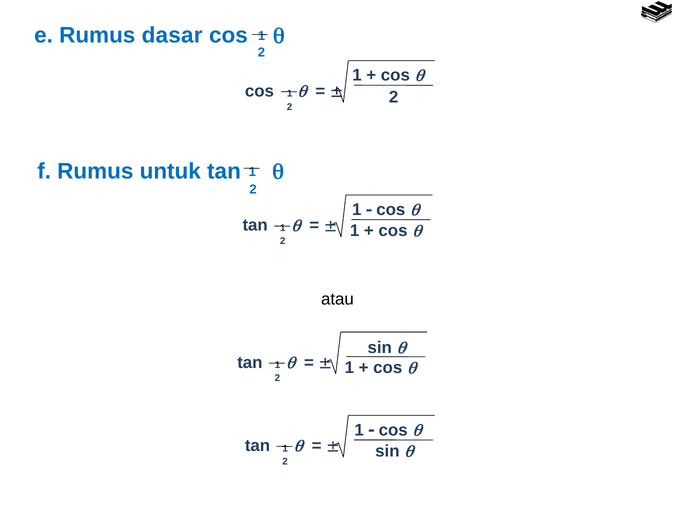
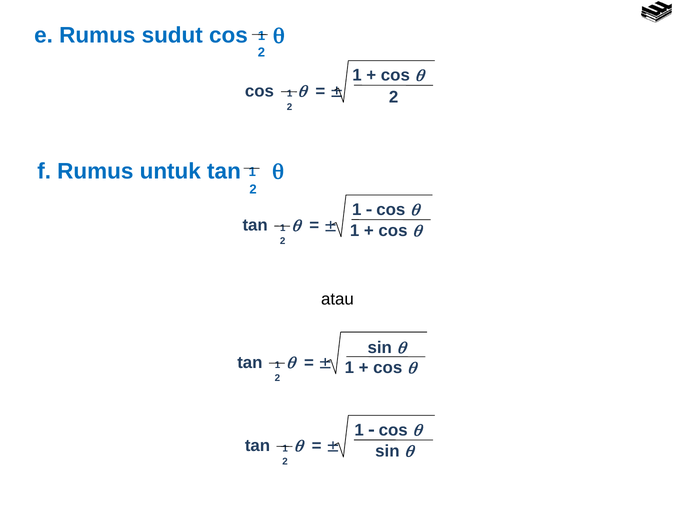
dasar: dasar -> sudut (172, 35)
